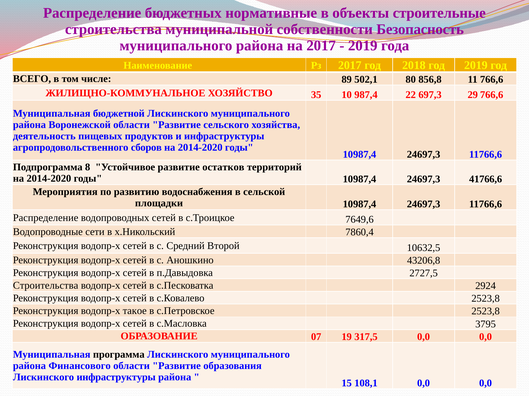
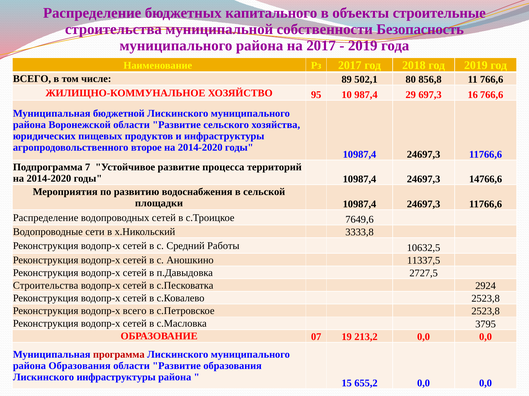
нормативные: нормативные -> капитального (271, 13)
35: 35 -> 95 (316, 95)
22: 22 -> 29 (411, 95)
29: 29 -> 16 (473, 95)
деятельность: деятельность -> юридических (44, 136)
сборов: сборов -> второе (146, 148)
8: 8 -> 7 (88, 167)
остатков: остатков -> процесса (223, 167)
41766,6: 41766,6 -> 14766,6 (486, 179)
7860,4: 7860,4 -> 3333,8 (360, 233)
Второй: Второй -> Работы (223, 246)
43206,8: 43206,8 -> 11337,5 (424, 261)
водопр-х такое: такое -> всего (135, 311)
317,5: 317,5 -> 213,2 (366, 337)
программа colour: black -> red (119, 355)
района Финансового: Финансового -> Образования (80, 367)
108,1: 108,1 -> 655,2 (366, 384)
